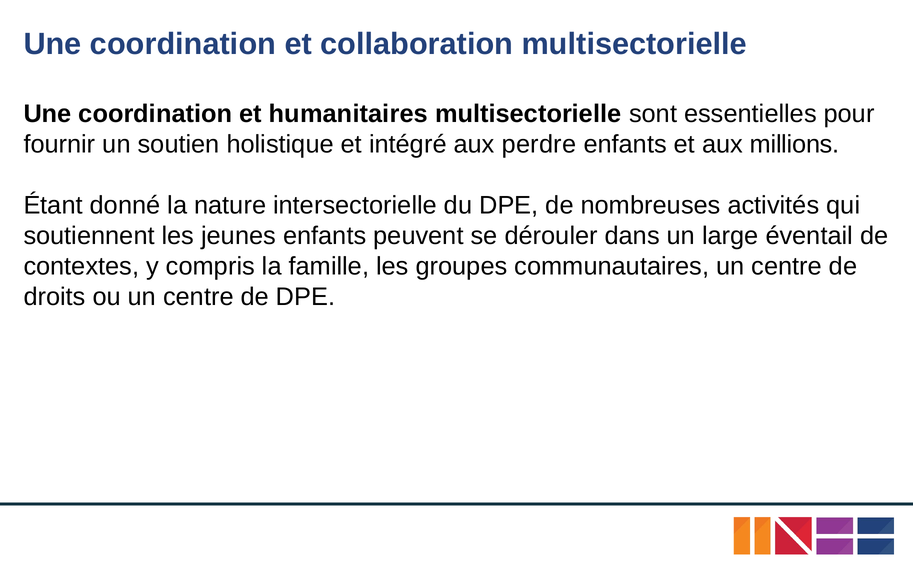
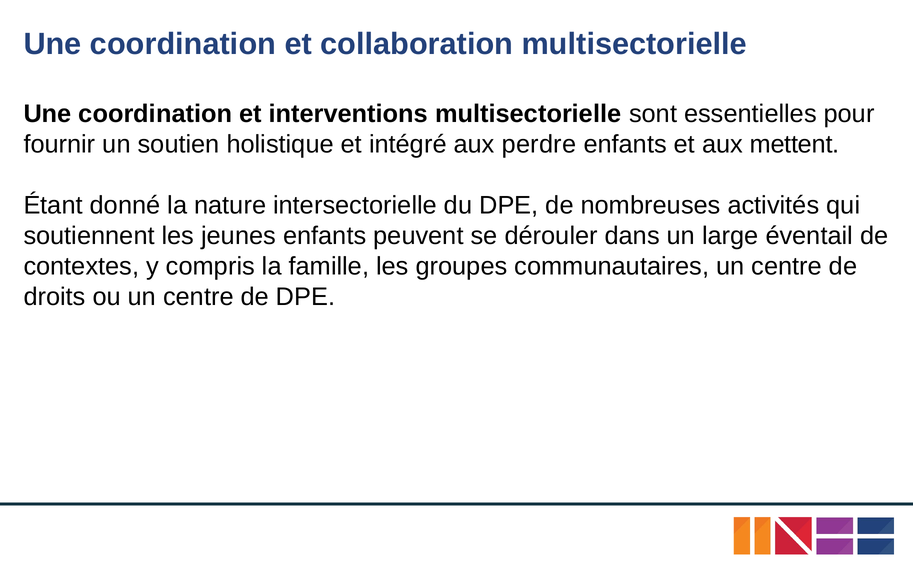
humanitaires: humanitaires -> interventions (348, 114)
millions: millions -> mettent (795, 144)
